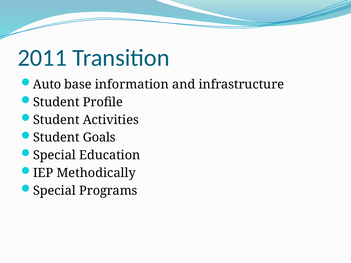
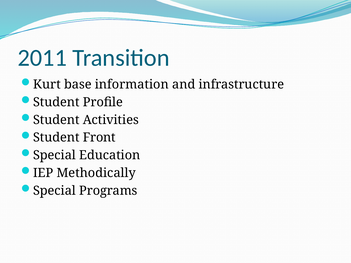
Auto: Auto -> Kurt (47, 85)
Goals: Goals -> Front (99, 138)
